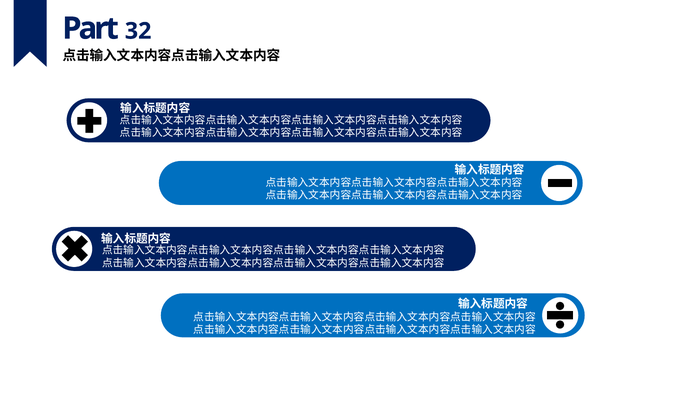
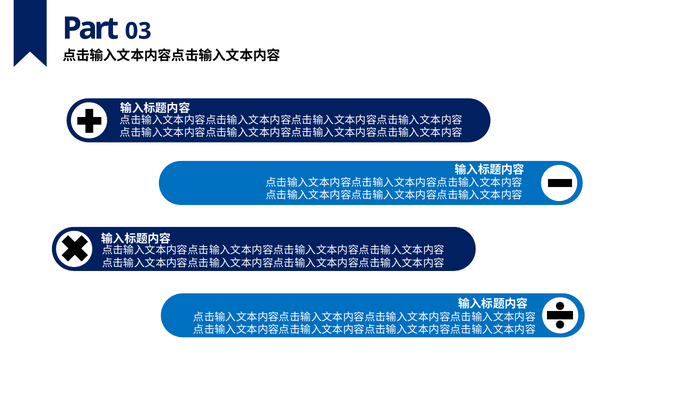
32: 32 -> 03 (138, 31)
